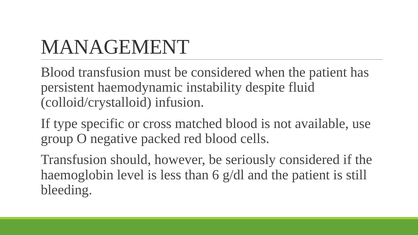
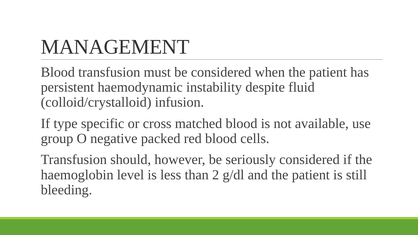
6: 6 -> 2 (216, 175)
